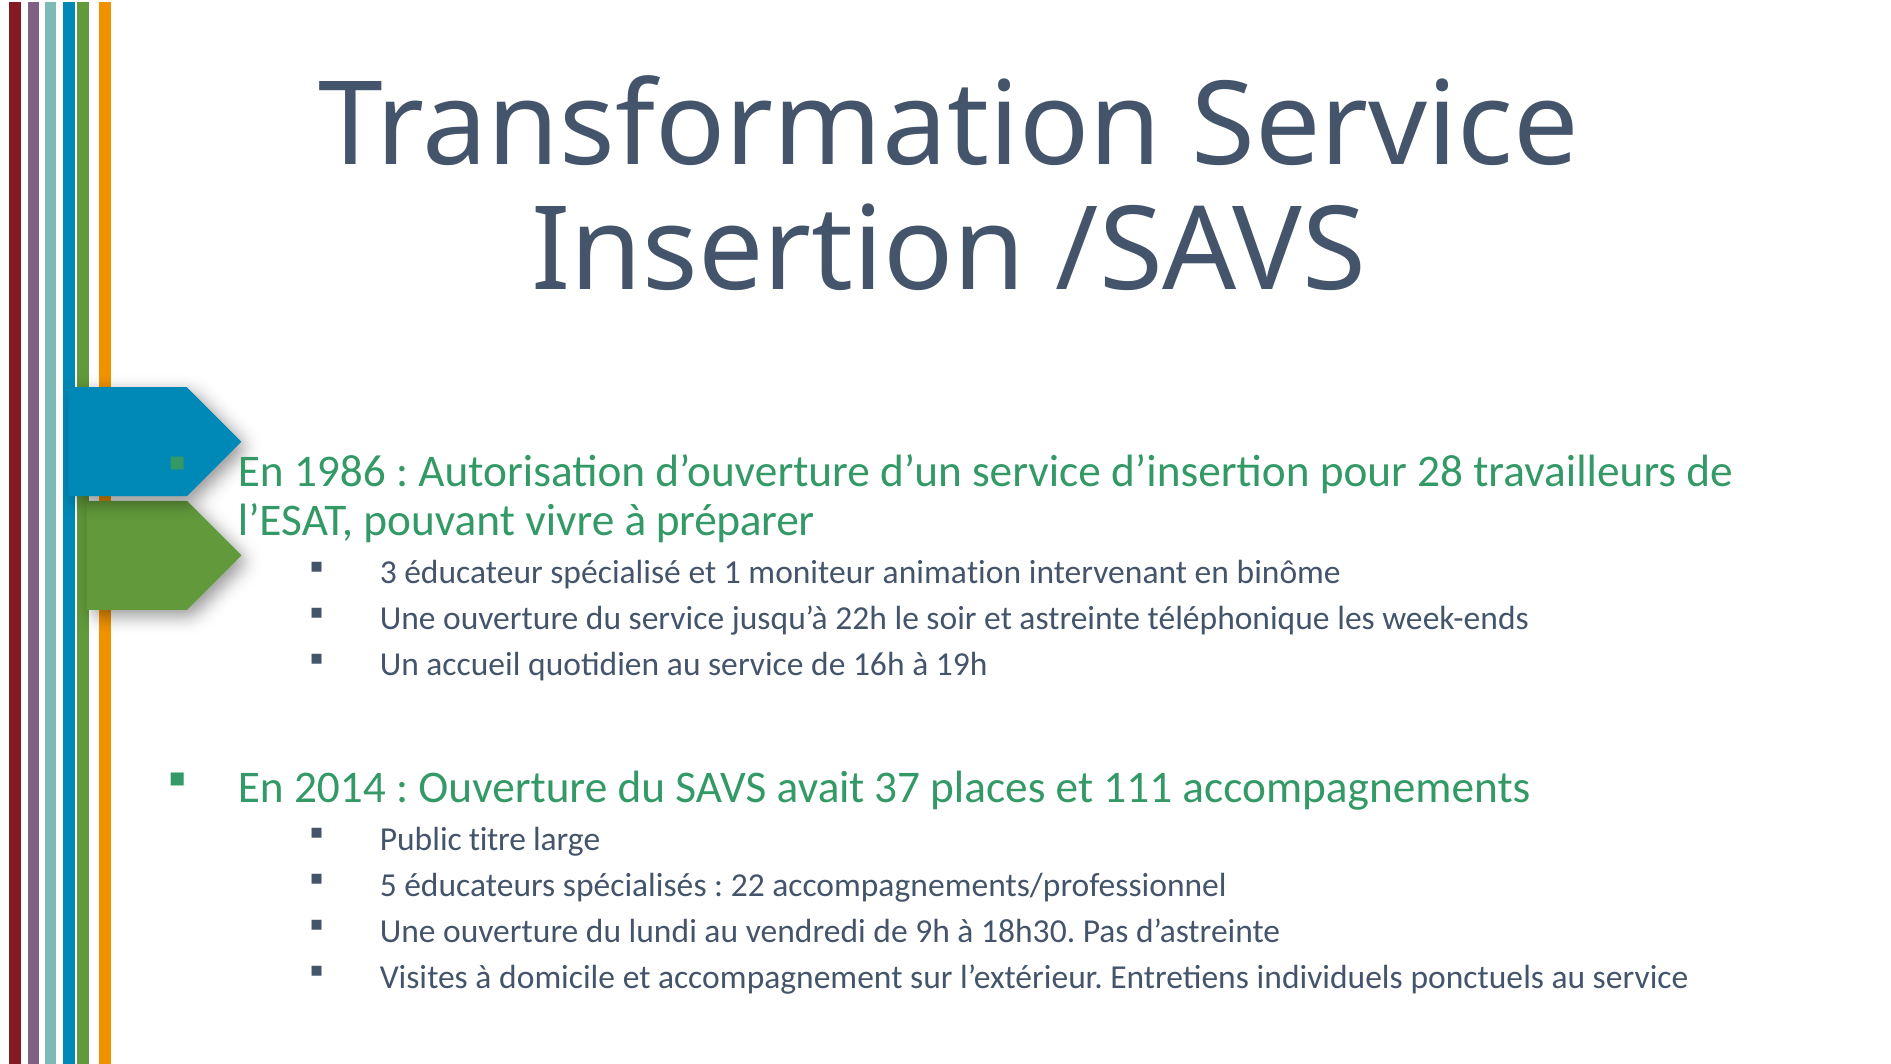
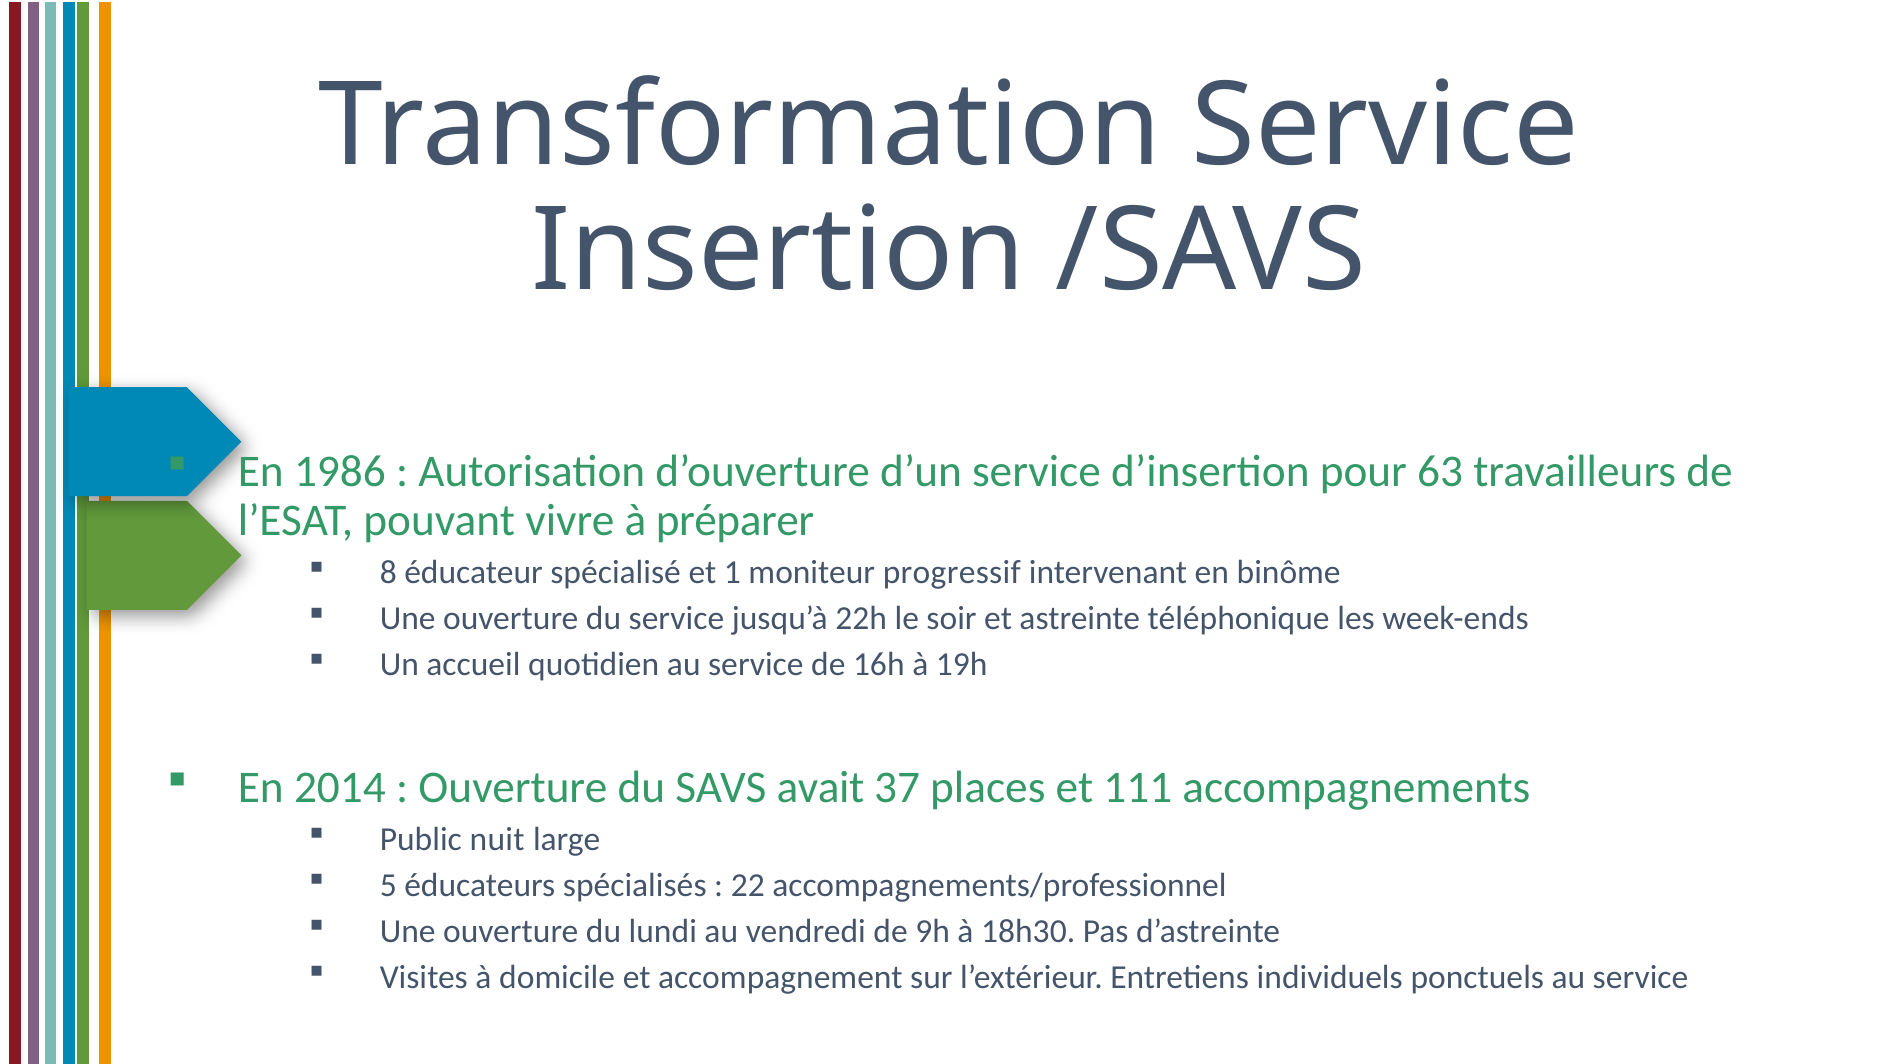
28: 28 -> 63 (1440, 471)
3: 3 -> 8 (388, 573)
animation: animation -> progressif (952, 573)
titre: titre -> nuit (497, 839)
